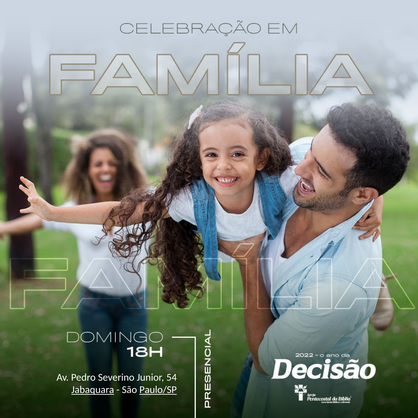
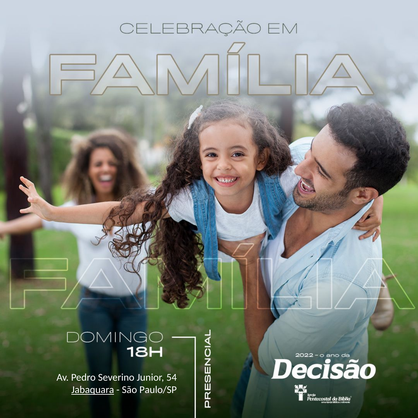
Paulo/SP underline: present -> none (158, 390)
